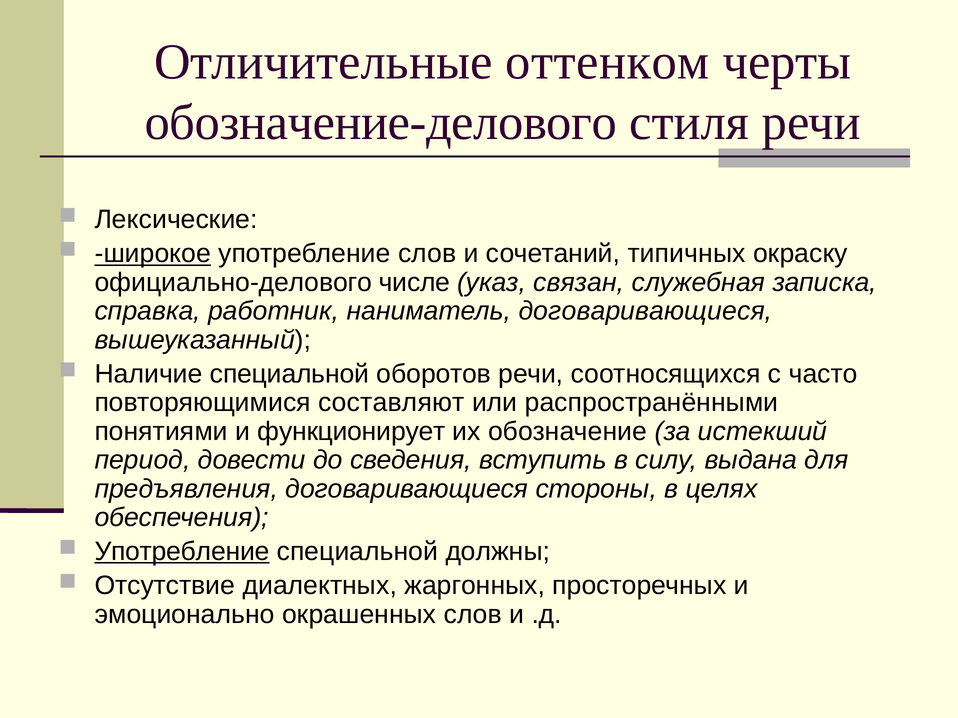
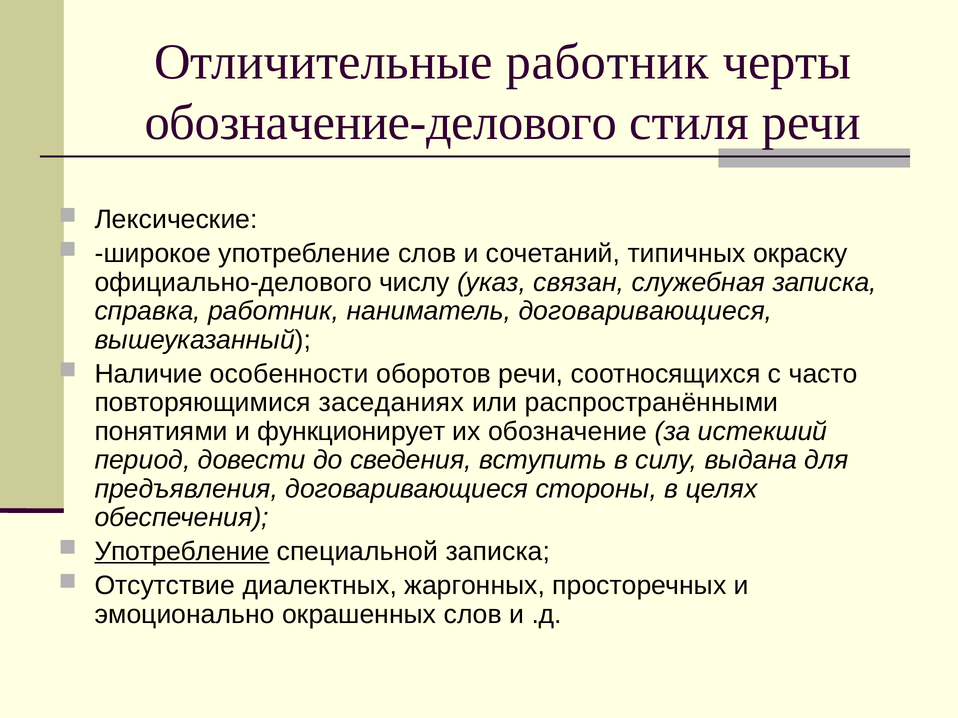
Отличительные оттенком: оттенком -> работник (607, 62)
широкое underline: present -> none (153, 254)
числе: числе -> числу (414, 283)
Наличие специальной: специальной -> особенности (289, 374)
составляют: составляют -> заседаниях (391, 403)
специальной должны: должны -> записка (498, 552)
